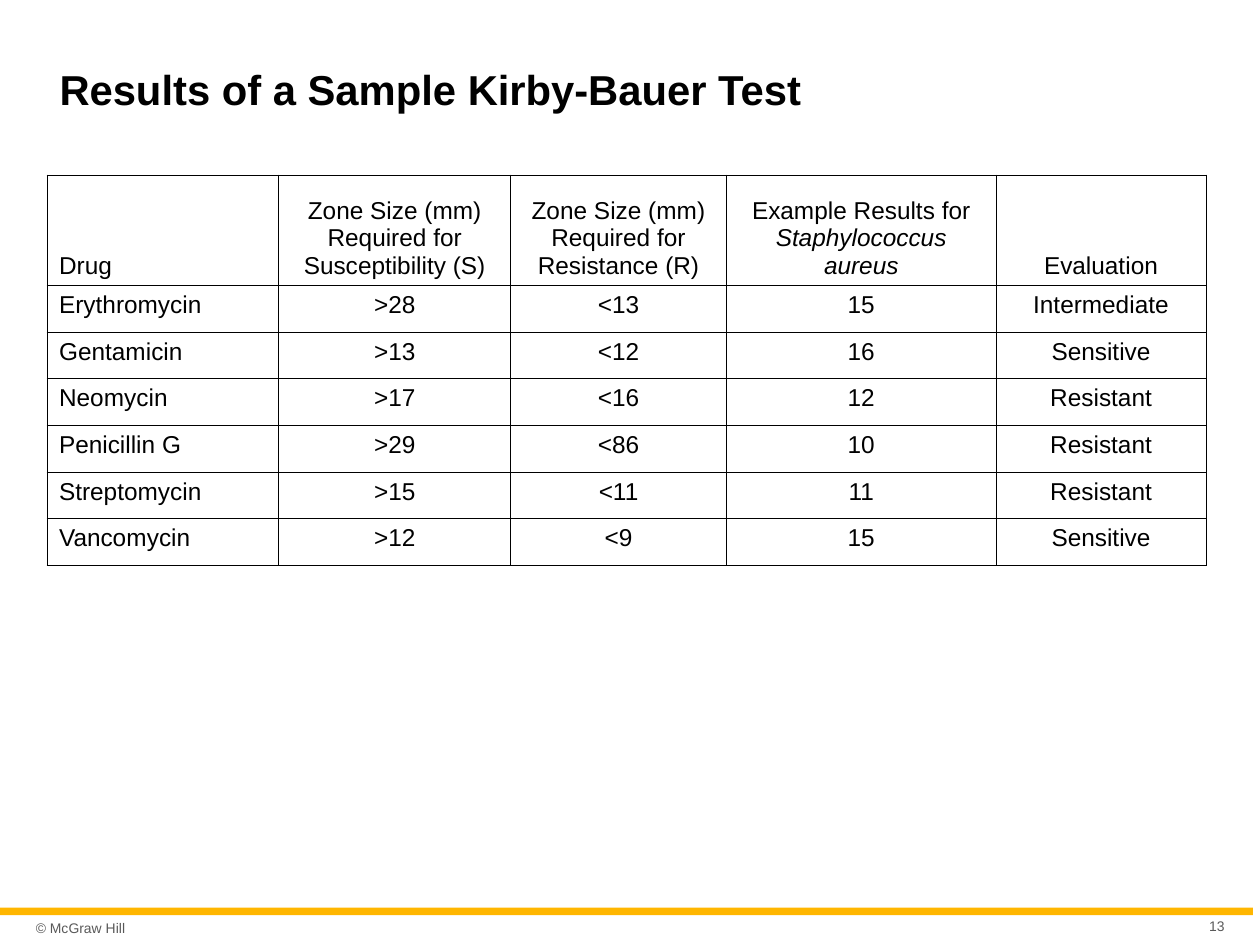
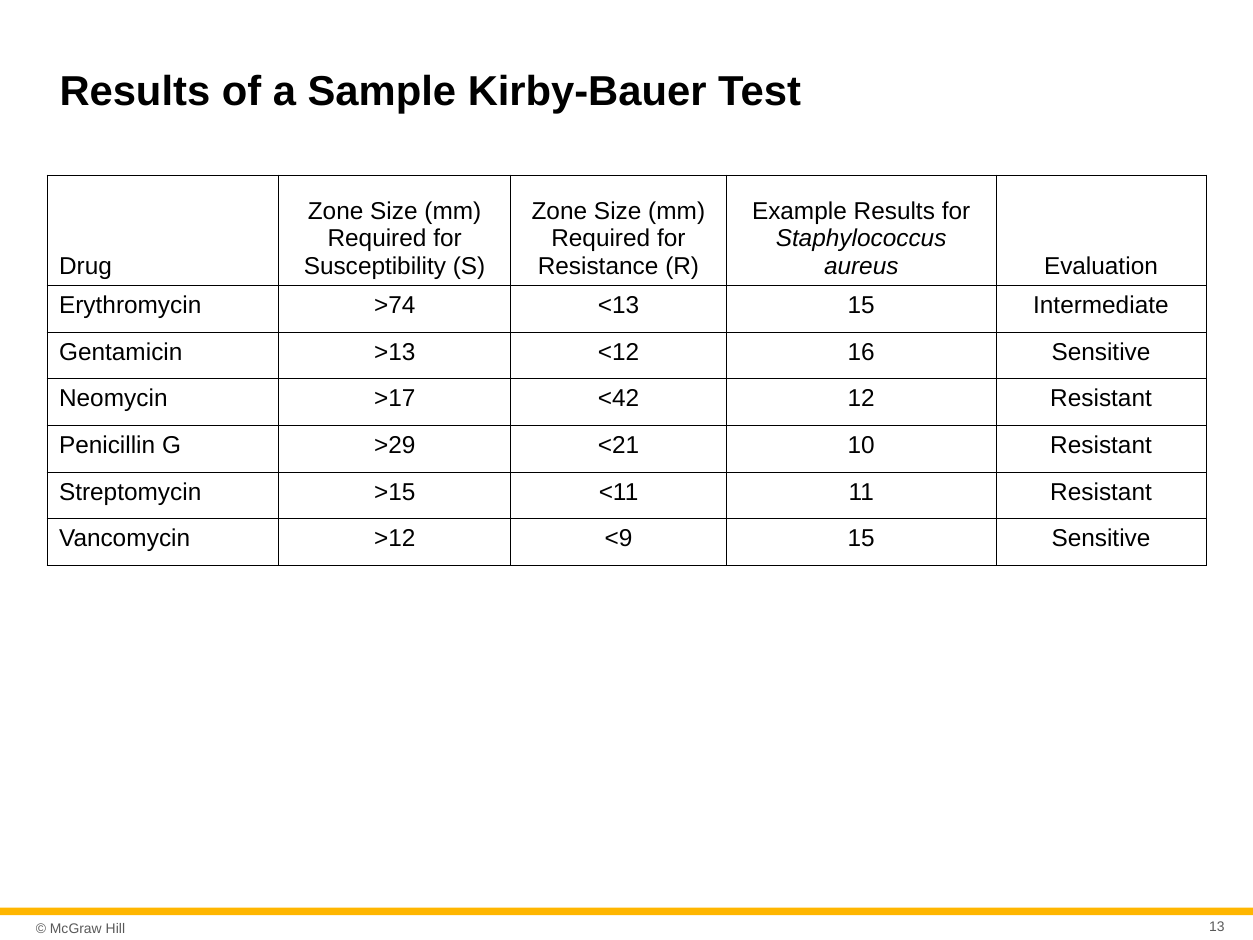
>28: >28 -> >74 (395, 306)
<16: <16 -> <42 (618, 399)
<86: <86 -> <21 (618, 445)
